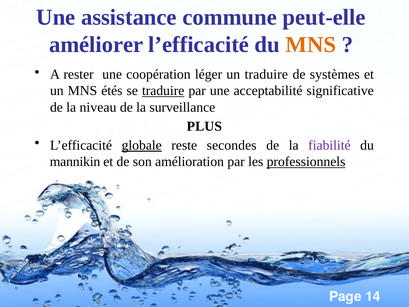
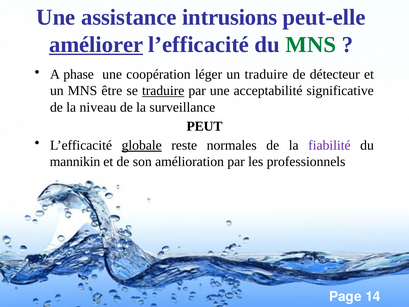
commune: commune -> intrusions (230, 17)
améliorer underline: none -> present (96, 45)
MNS colour: orange -> green (311, 45)
rester: rester -> phase (79, 74)
systèmes: systèmes -> détecteur (335, 74)
étés: étés -> être (112, 91)
PLUS: PLUS -> PEUT (204, 126)
secondes: secondes -> normales (232, 145)
professionnels underline: present -> none (306, 162)
